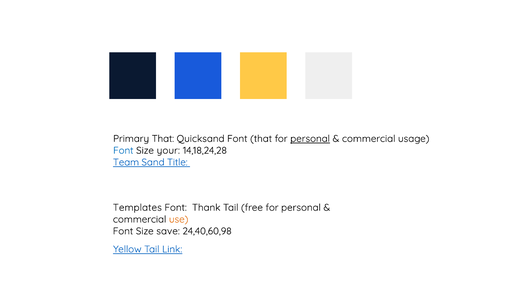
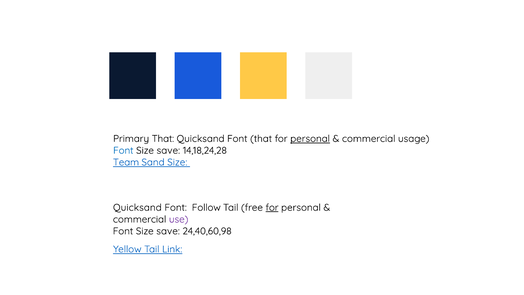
your: your -> save (168, 150)
Sand Title: Title -> Size (177, 162)
Templates: Templates -> Quicksand (137, 207)
Thank: Thank -> Follow (206, 207)
for underline: none -> present (272, 207)
use colour: orange -> purple (179, 219)
